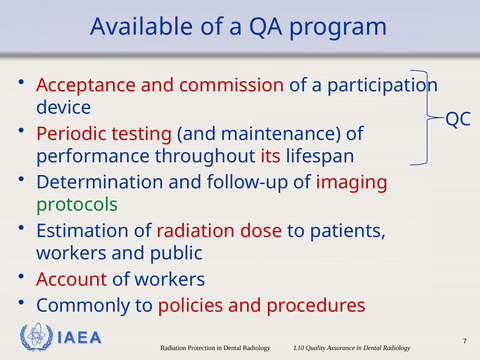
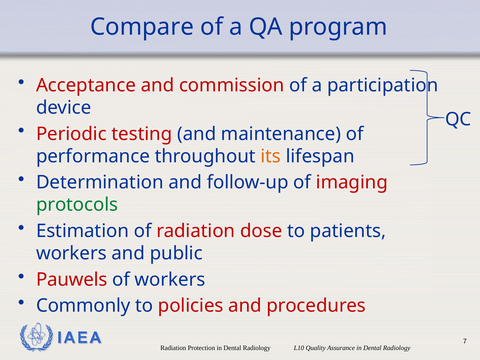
Available: Available -> Compare (142, 27)
its colour: red -> orange (271, 156)
Account: Account -> Pauwels (72, 280)
